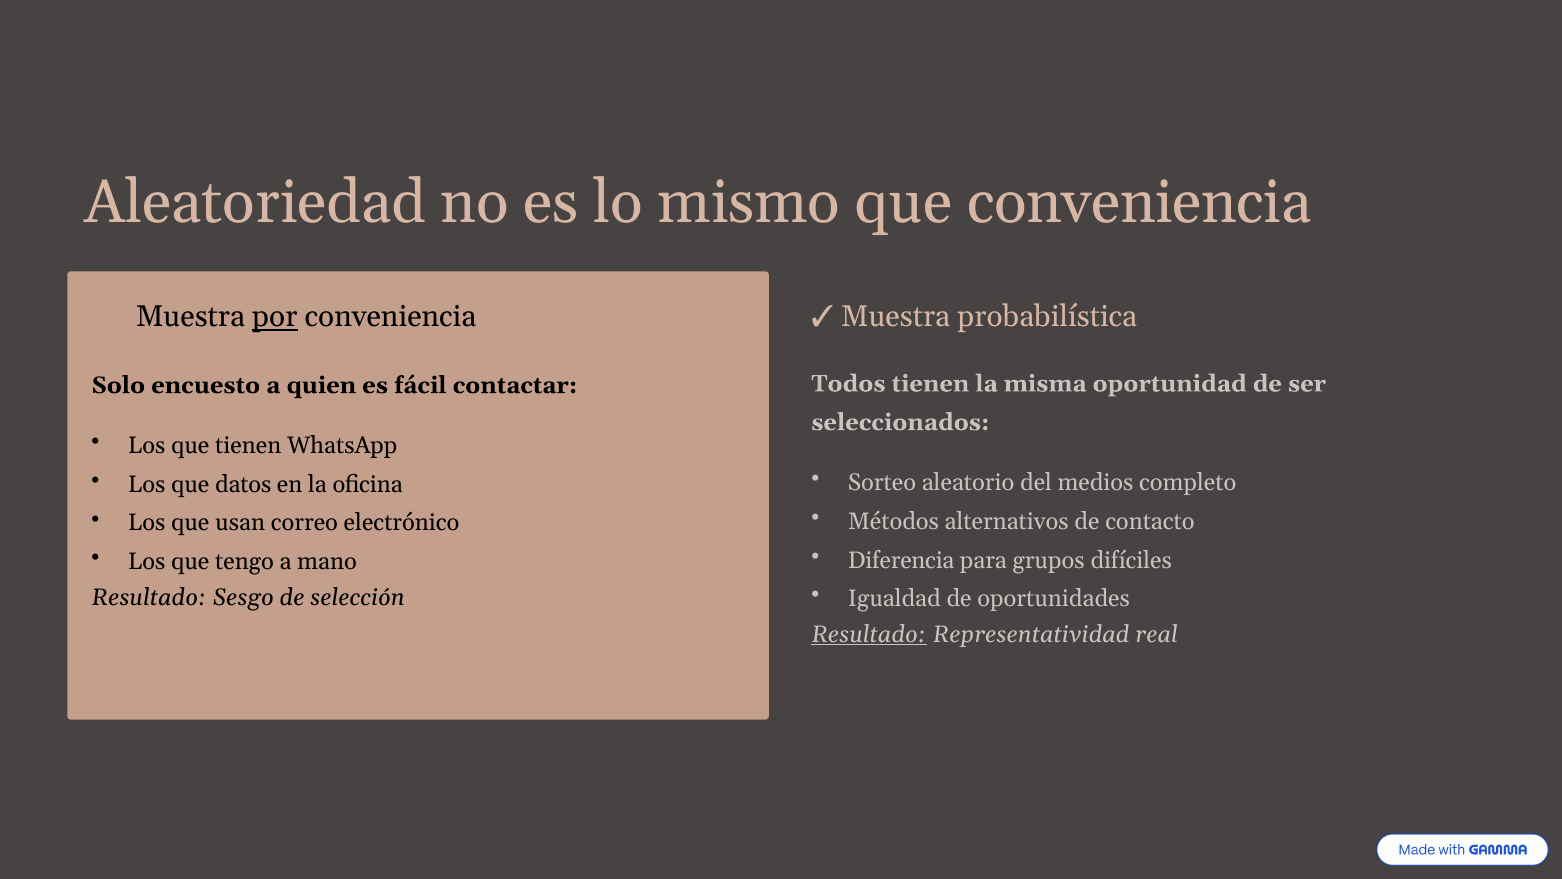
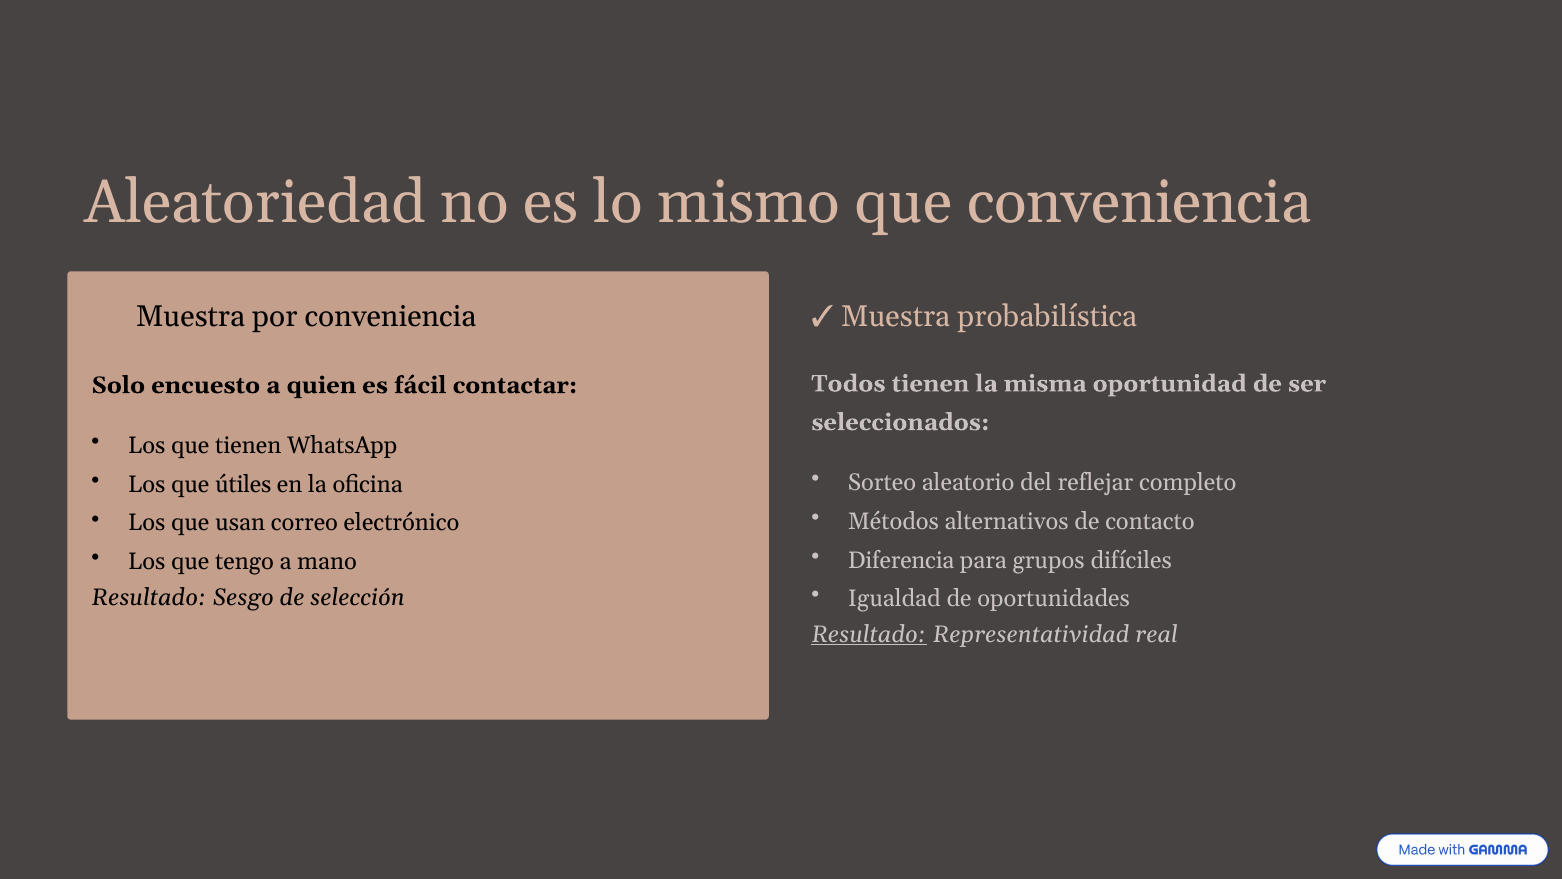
por underline: present -> none (275, 317)
medios: medios -> reflejar (1095, 483)
datos: datos -> útiles (243, 484)
